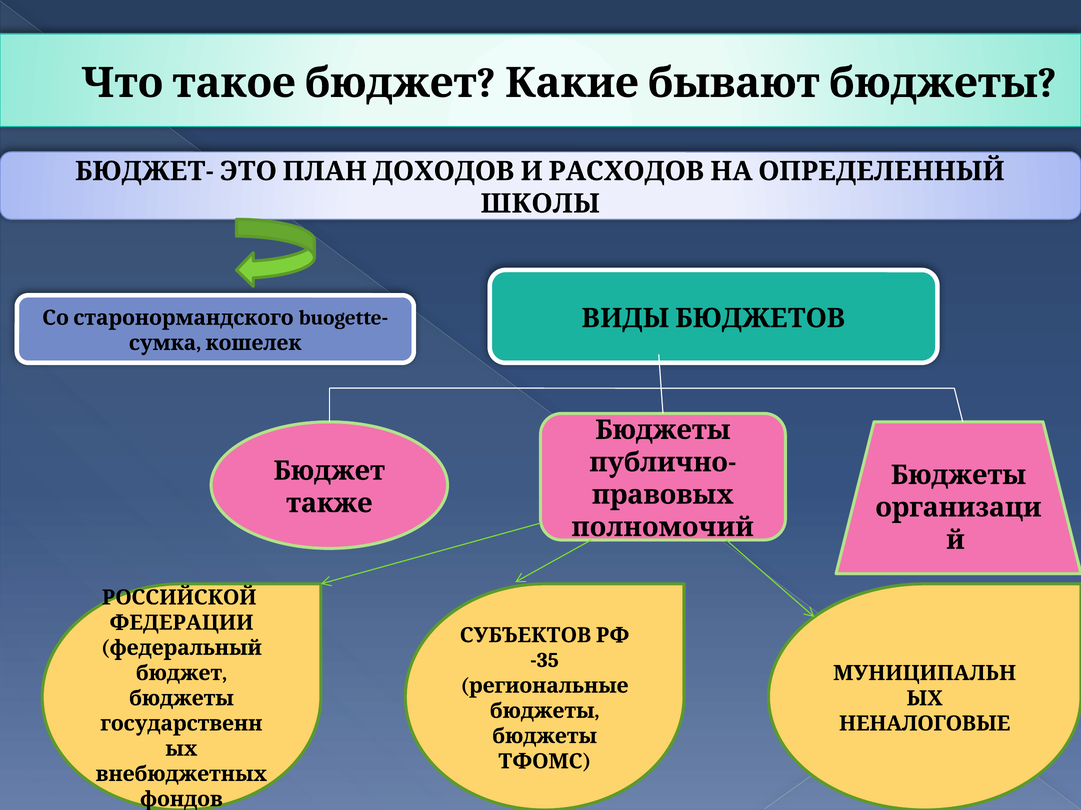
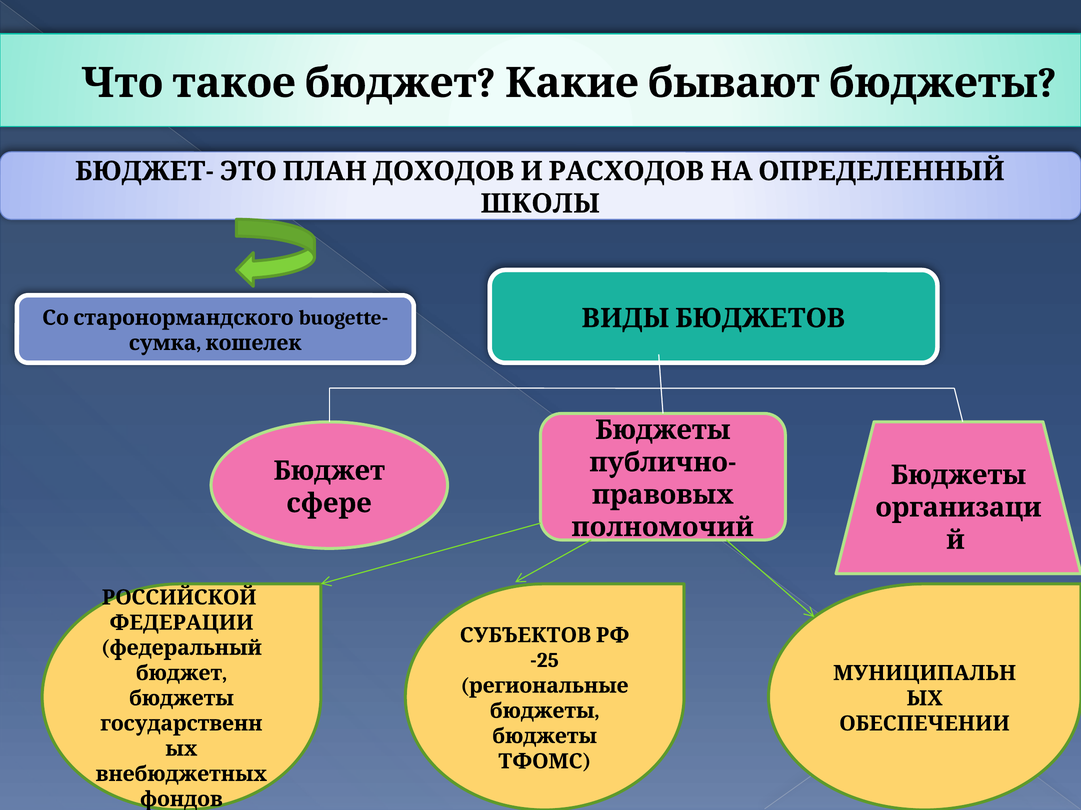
также: также -> сфере (329, 504)
-35: -35 -> -25 (544, 661)
НЕНАЛОГОВЫЕ: НЕНАЛОГОВЫЕ -> ОБЕСПЕЧЕНИИ (925, 724)
